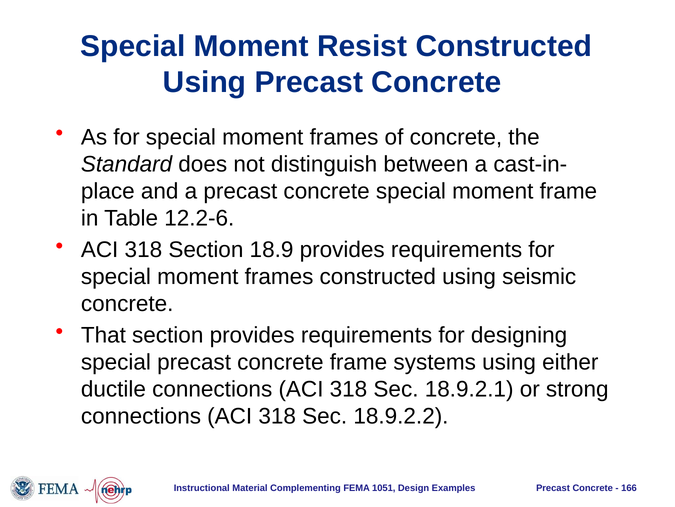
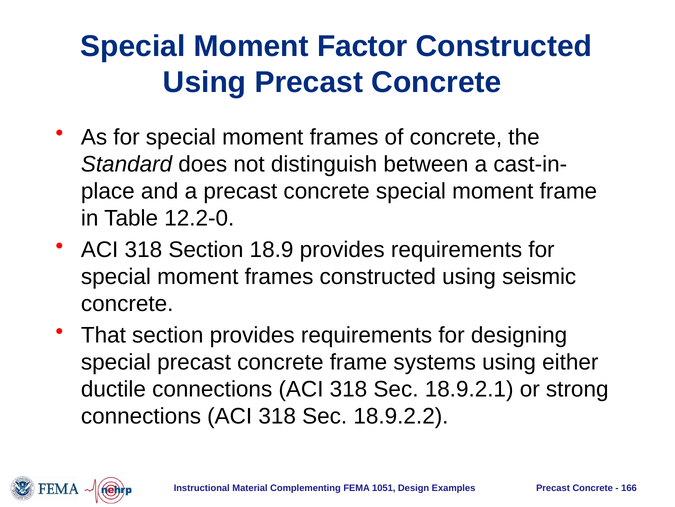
Resist: Resist -> Factor (362, 46)
12.2-6: 12.2-6 -> 12.2-0 (199, 218)
